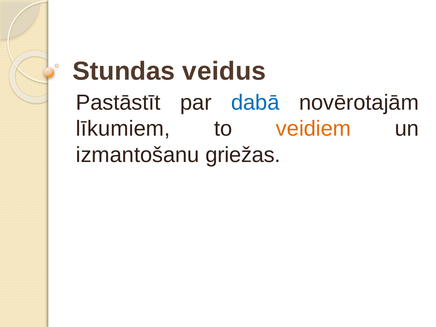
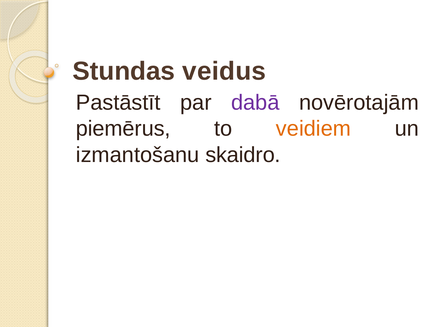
dabā colour: blue -> purple (255, 103)
līkumiem: līkumiem -> piemērus (123, 129)
griežas: griežas -> skaidro (243, 155)
